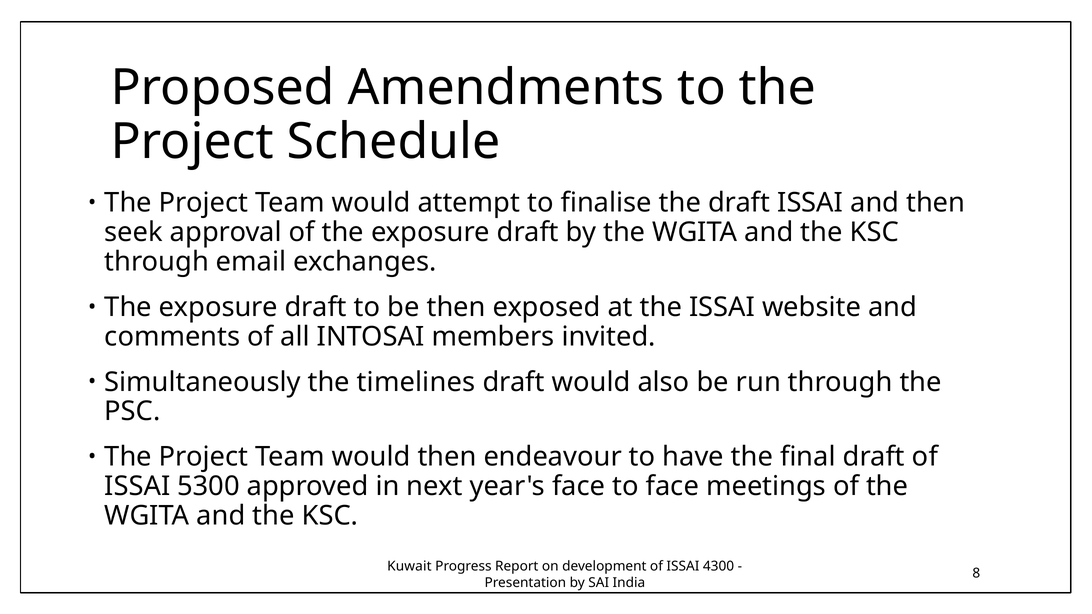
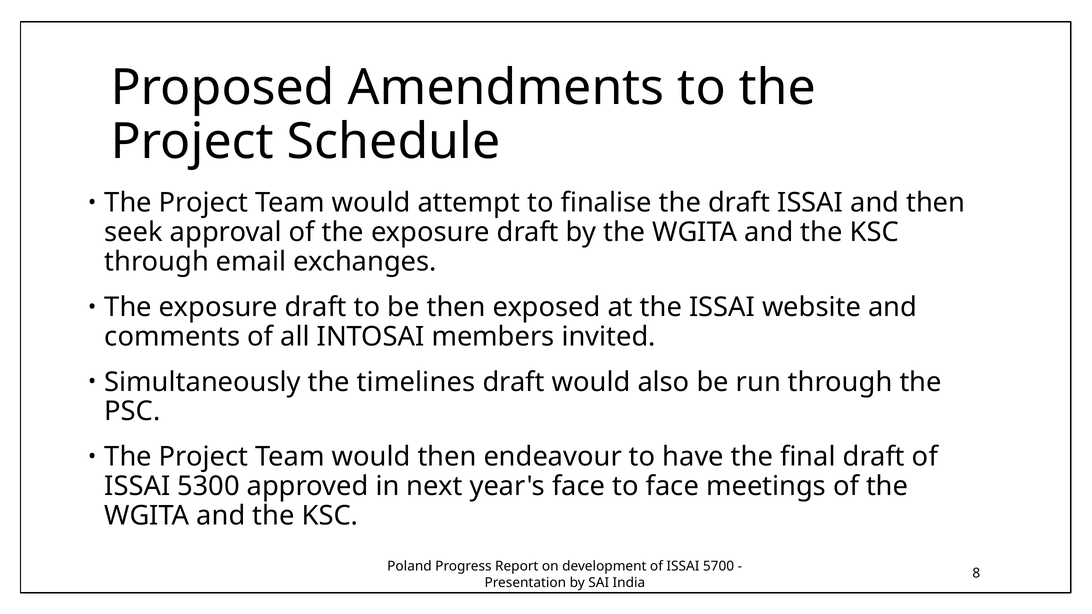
Kuwait: Kuwait -> Poland (409, 567)
4300: 4300 -> 5700 (719, 567)
